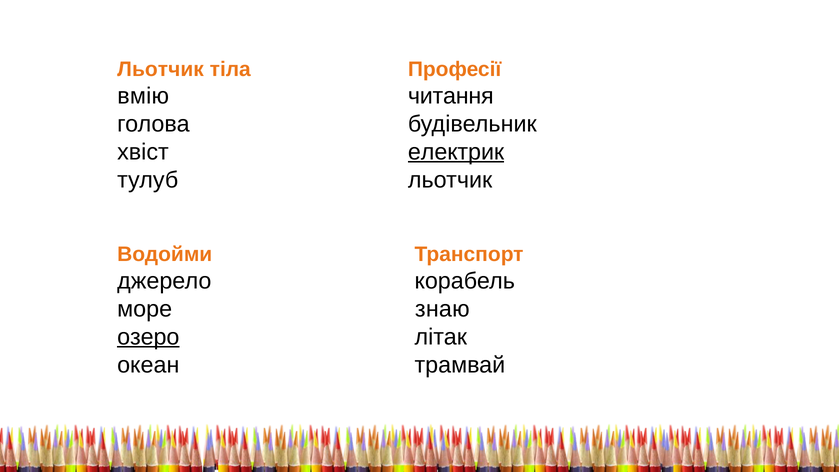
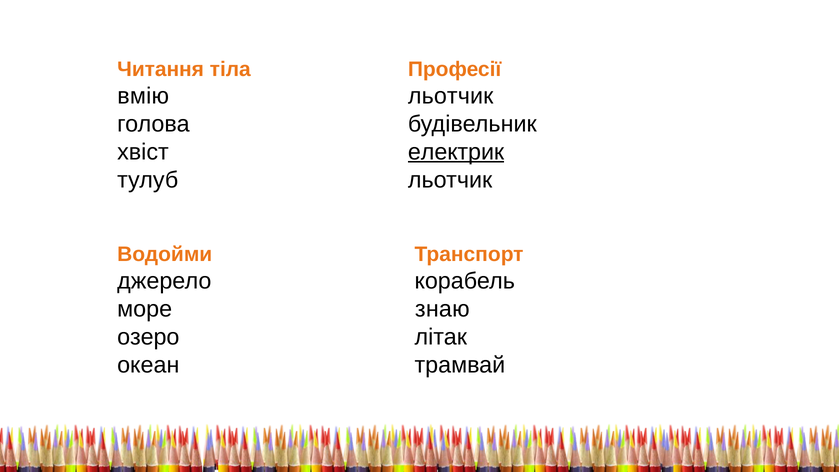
Льотчик: Льотчик -> Читання (161, 69)
читання: читання -> льотчик (451, 96)
озеро underline: present -> none (148, 337)
